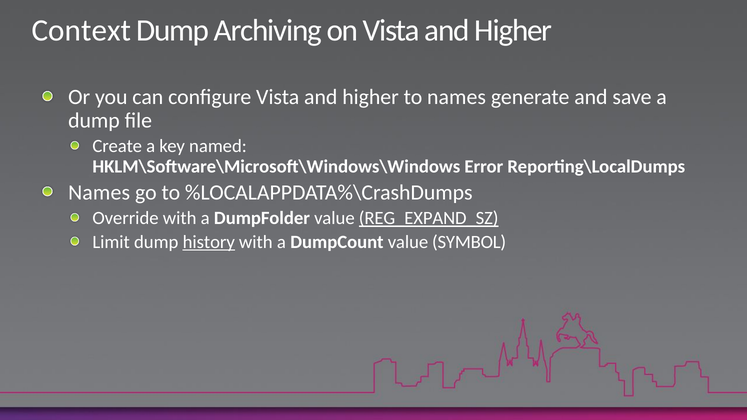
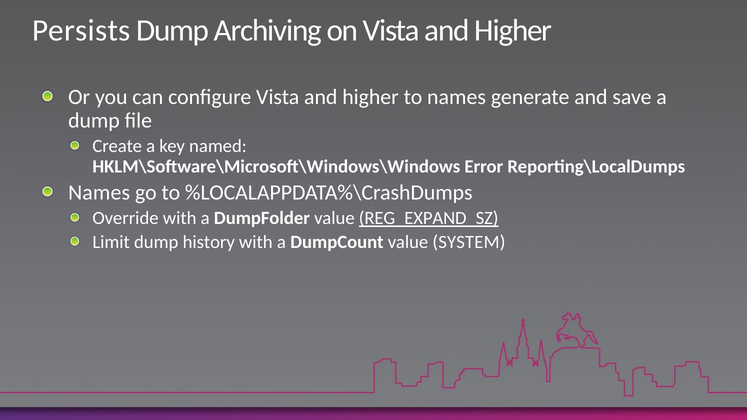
Context: Context -> Persists (81, 31)
history underline: present -> none (209, 242)
SYMBOL: SYMBOL -> SYSTEM (469, 242)
